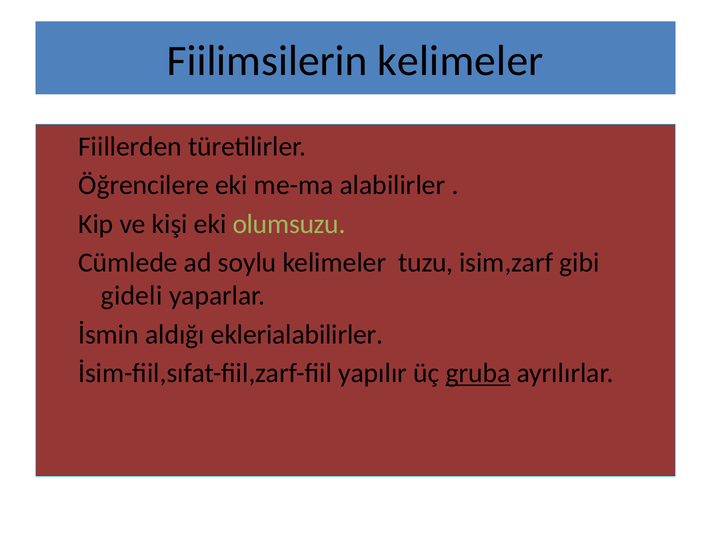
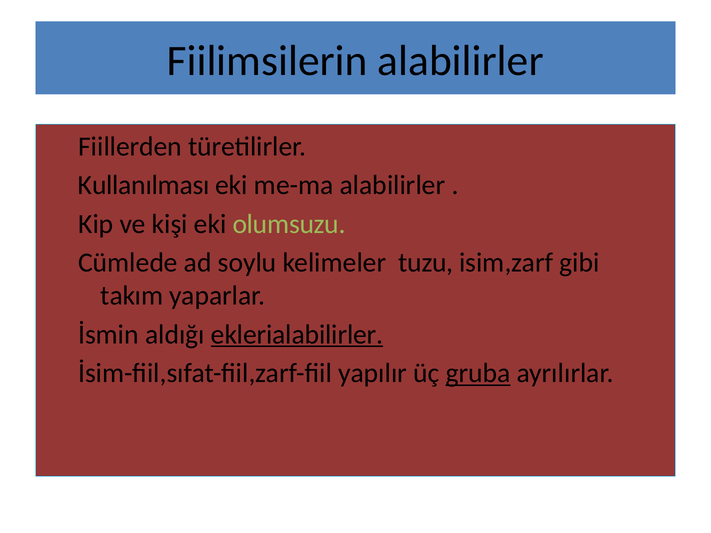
Fiilimsilerin kelimeler: kelimeler -> alabilirler (461, 61)
Öğrencilere: Öğrencilere -> Kullanılması (144, 185)
gideli: gideli -> takım (132, 296)
eklerialabilirler underline: none -> present (297, 335)
